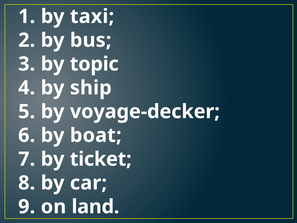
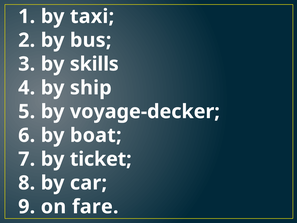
topic: topic -> skills (94, 64)
land: land -> fare (95, 207)
